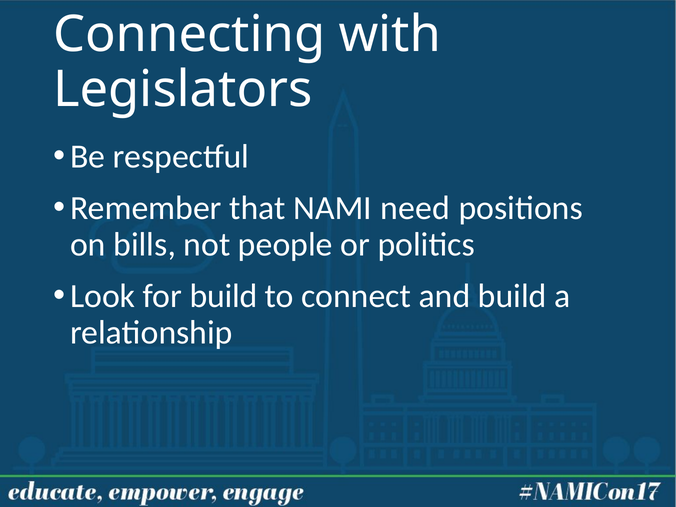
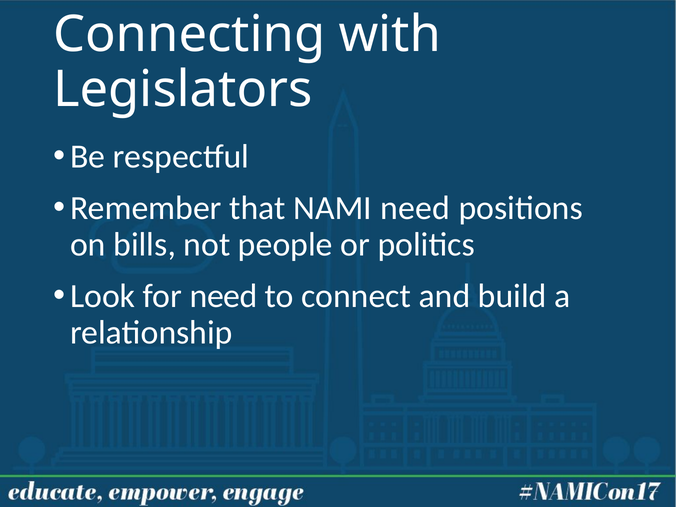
for build: build -> need (224, 296)
